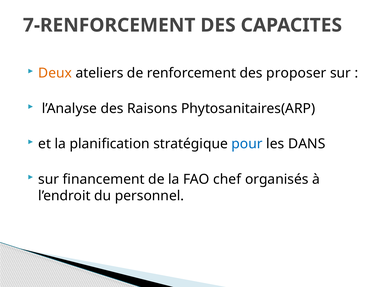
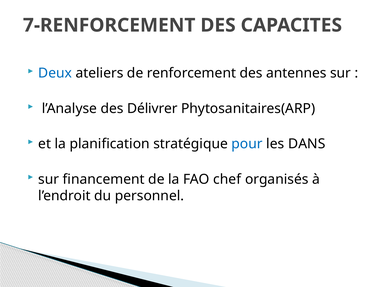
Deux colour: orange -> blue (55, 73)
proposer: proposer -> antennes (296, 73)
Raisons: Raisons -> Délivrer (152, 109)
